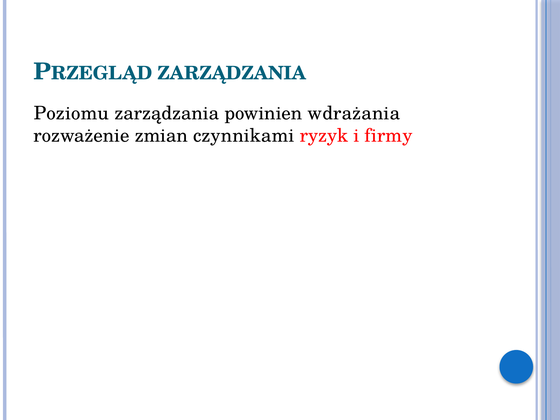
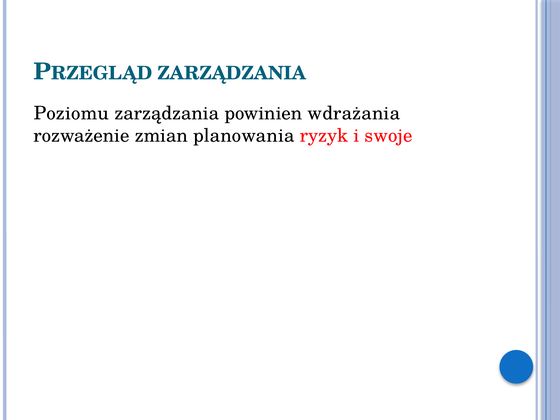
czynnikami: czynnikami -> planowania (244, 136)
firmy: firmy -> swoje (389, 136)
